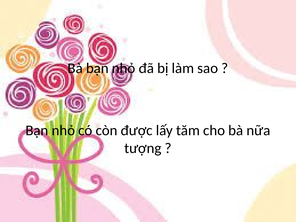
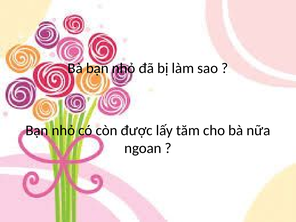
tượng: tượng -> ngoan (143, 148)
